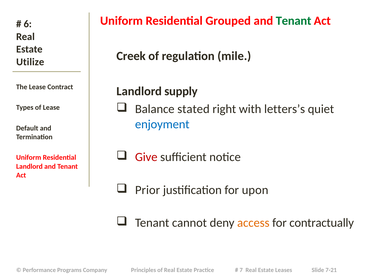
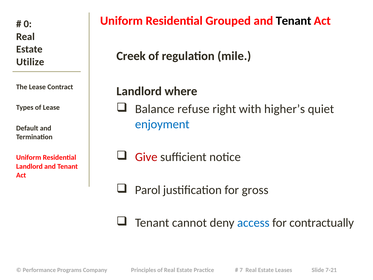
Tenant colour: green -> black (294, 21)
6: 6 -> 0 (28, 24)
supply: supply -> where (181, 91)
stated: stated -> refuse (193, 109)
letters’s: letters’s -> higher’s (285, 109)
Prior: Prior -> Parol (148, 190)
upon: upon -> gross (255, 190)
access colour: orange -> blue (253, 223)
